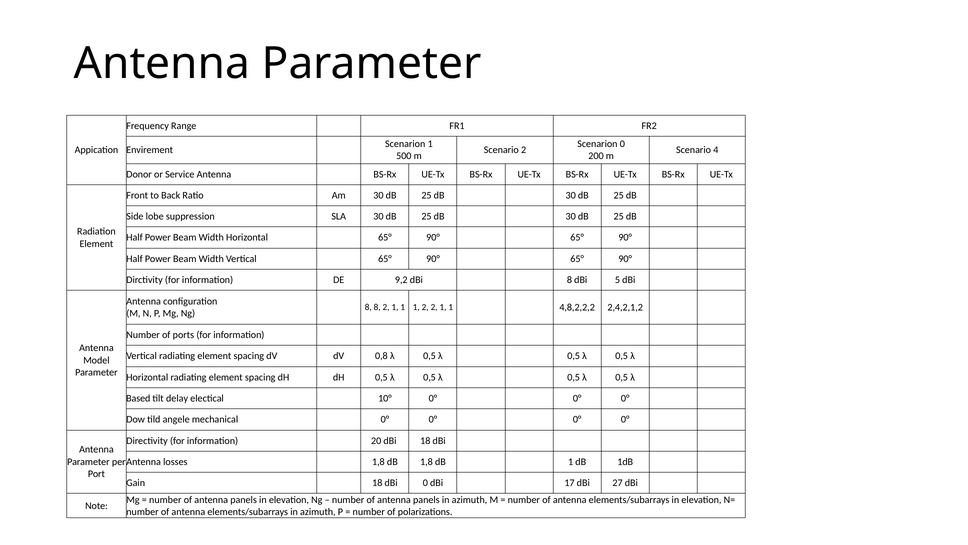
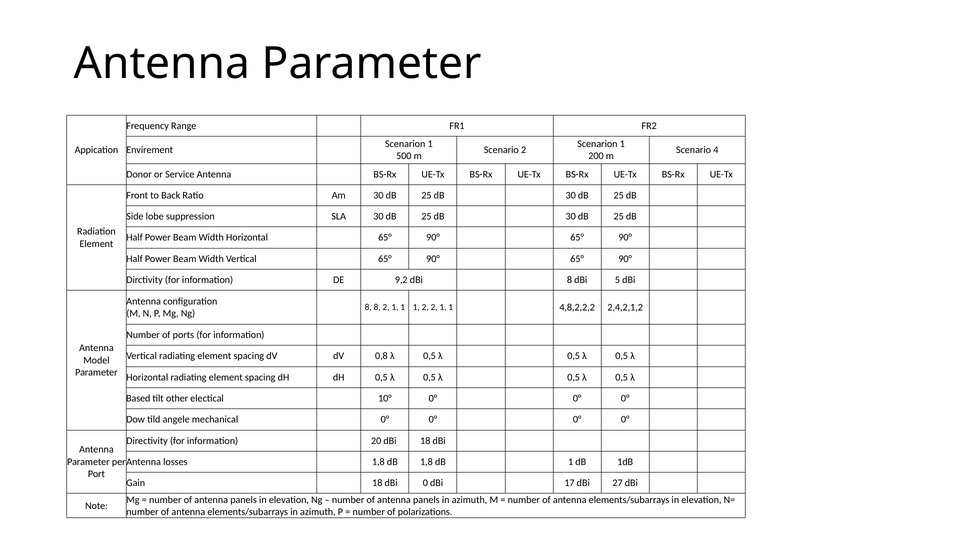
0: 0 -> 1 (622, 144)
delay: delay -> other (177, 398)
